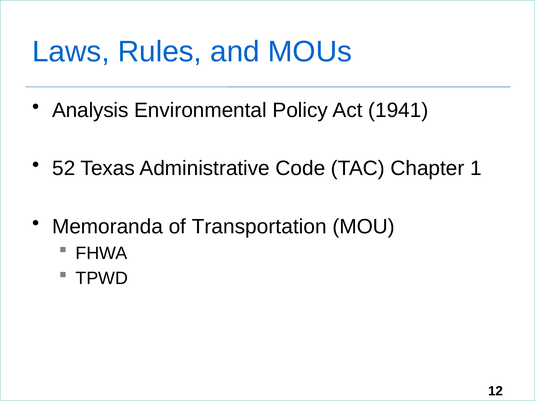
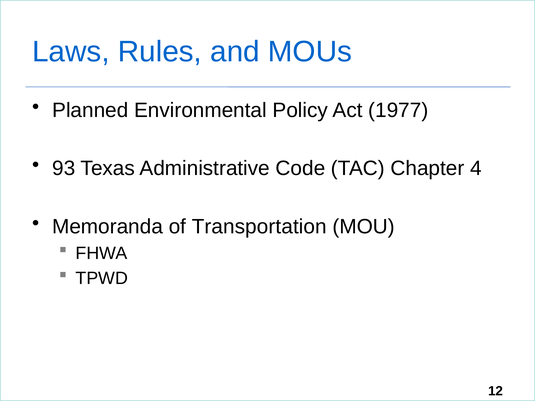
Analysis: Analysis -> Planned (90, 110)
1941: 1941 -> 1977 (398, 110)
52: 52 -> 93 (64, 169)
1: 1 -> 4 (476, 169)
